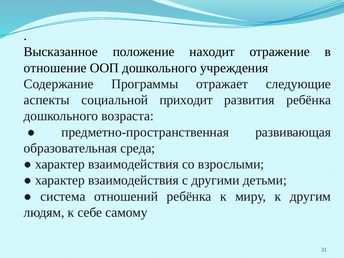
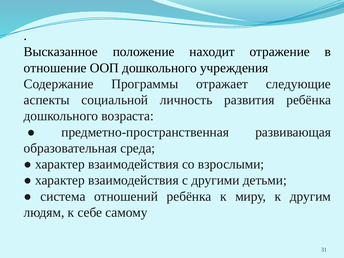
приходит: приходит -> личность (186, 100)
